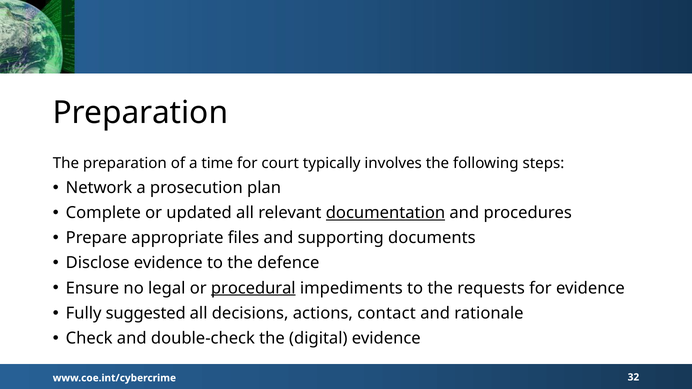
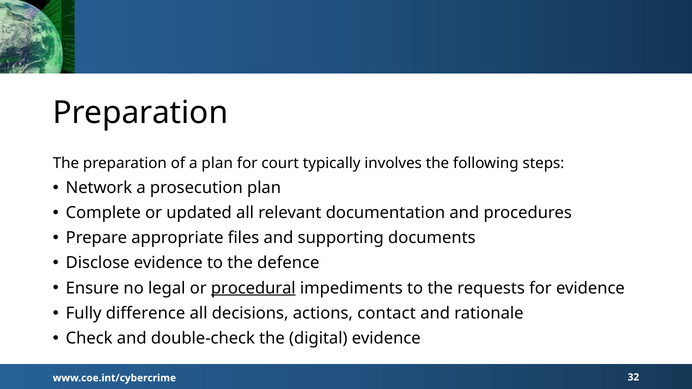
a time: time -> plan (217, 163)
documentation underline: present -> none (385, 213)
suggested: suggested -> difference (146, 313)
